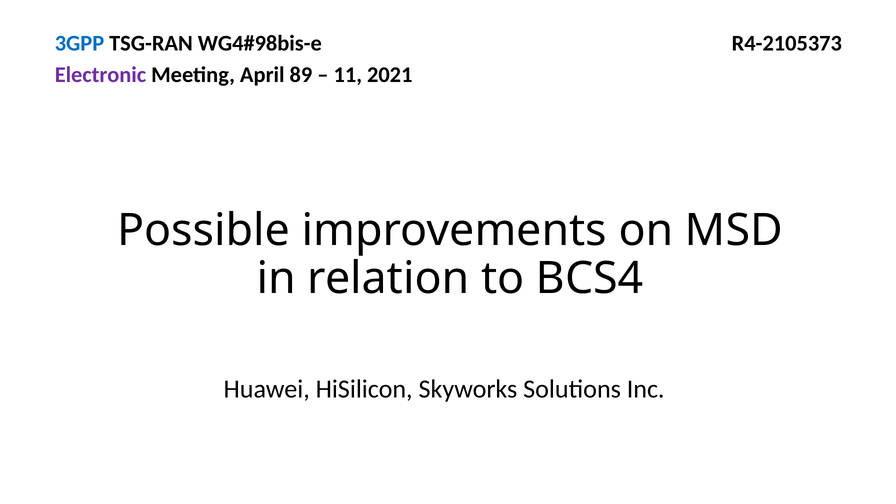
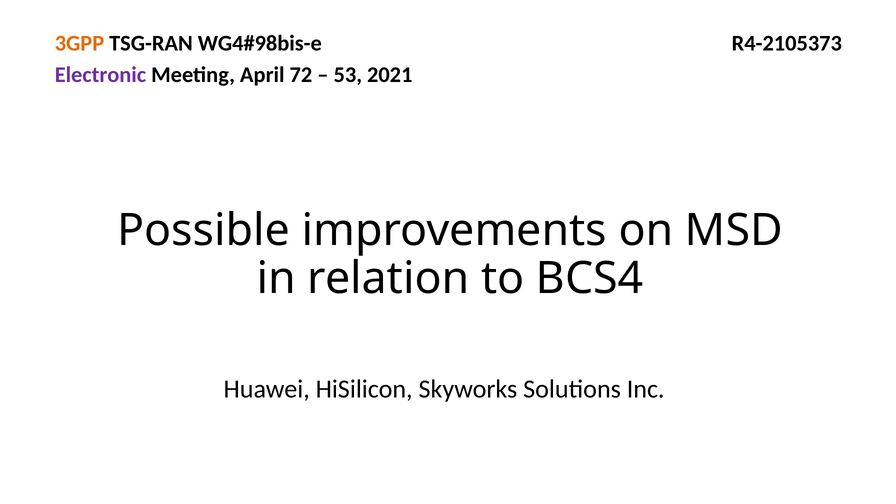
3GPP colour: blue -> orange (79, 44)
89: 89 -> 72 (301, 75)
11: 11 -> 53 (348, 75)
